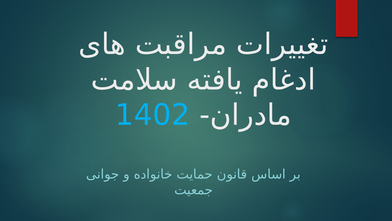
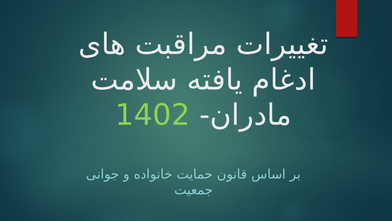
1402 colour: light blue -> light green (153, 115)
